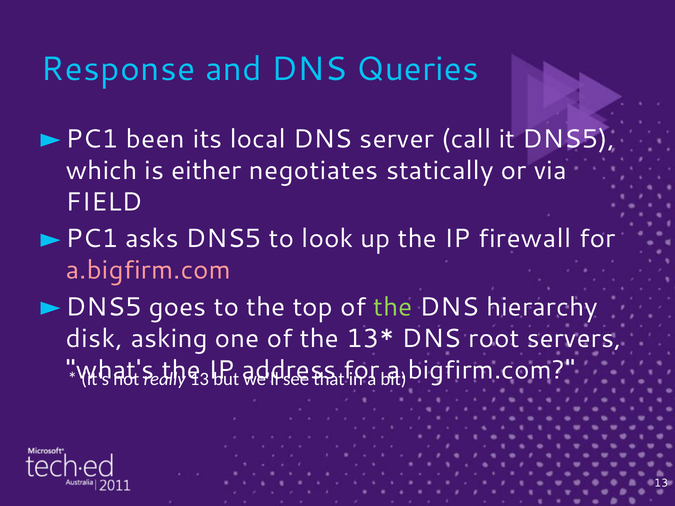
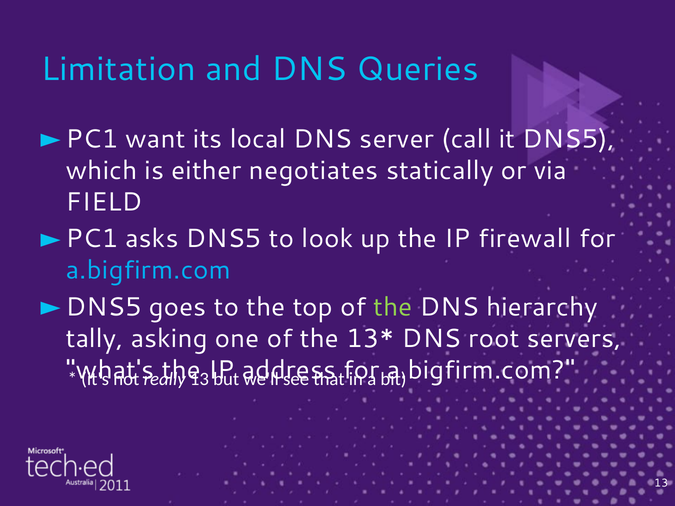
Response: Response -> Limitation (118, 69)
been: been -> want (156, 139)
a.bigfirm.com colour: pink -> light blue (148, 270)
disk: disk -> tally (95, 339)
